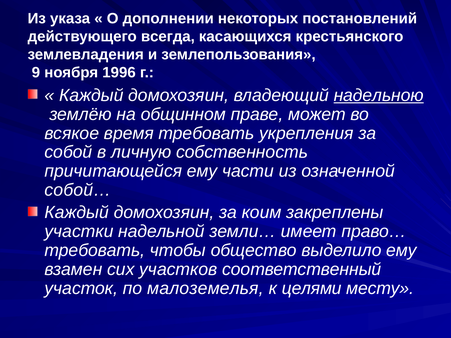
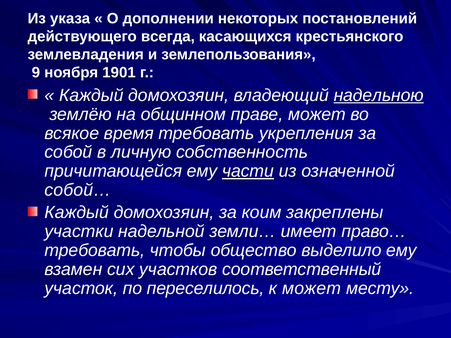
1996: 1996 -> 1901 (119, 73)
части underline: none -> present (248, 171)
малоземелья: малоземелья -> переселилось (206, 288)
к целями: целями -> может (312, 288)
